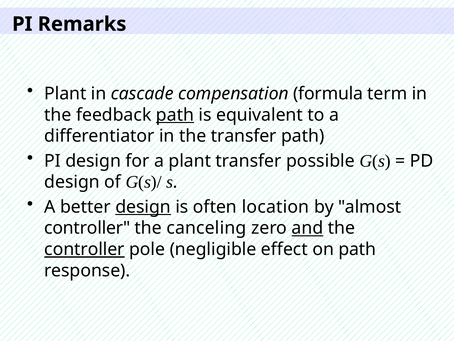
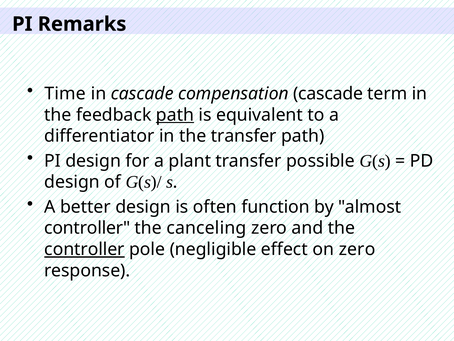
Plant: Plant -> Time (65, 94)
compensation formula: formula -> cascade (328, 94)
design underline: present -> none (143, 207)
location: location -> function (276, 207)
and underline: present -> none (307, 228)
on path: path -> zero (357, 249)
